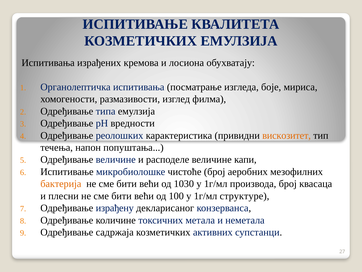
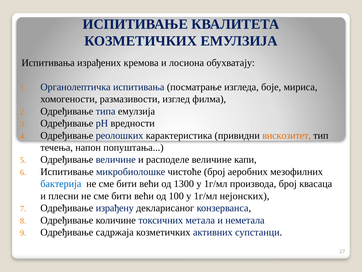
бактерија colour: orange -> blue (61, 184)
1030: 1030 -> 1300 (184, 184)
структуре: структуре -> нејонских (245, 196)
